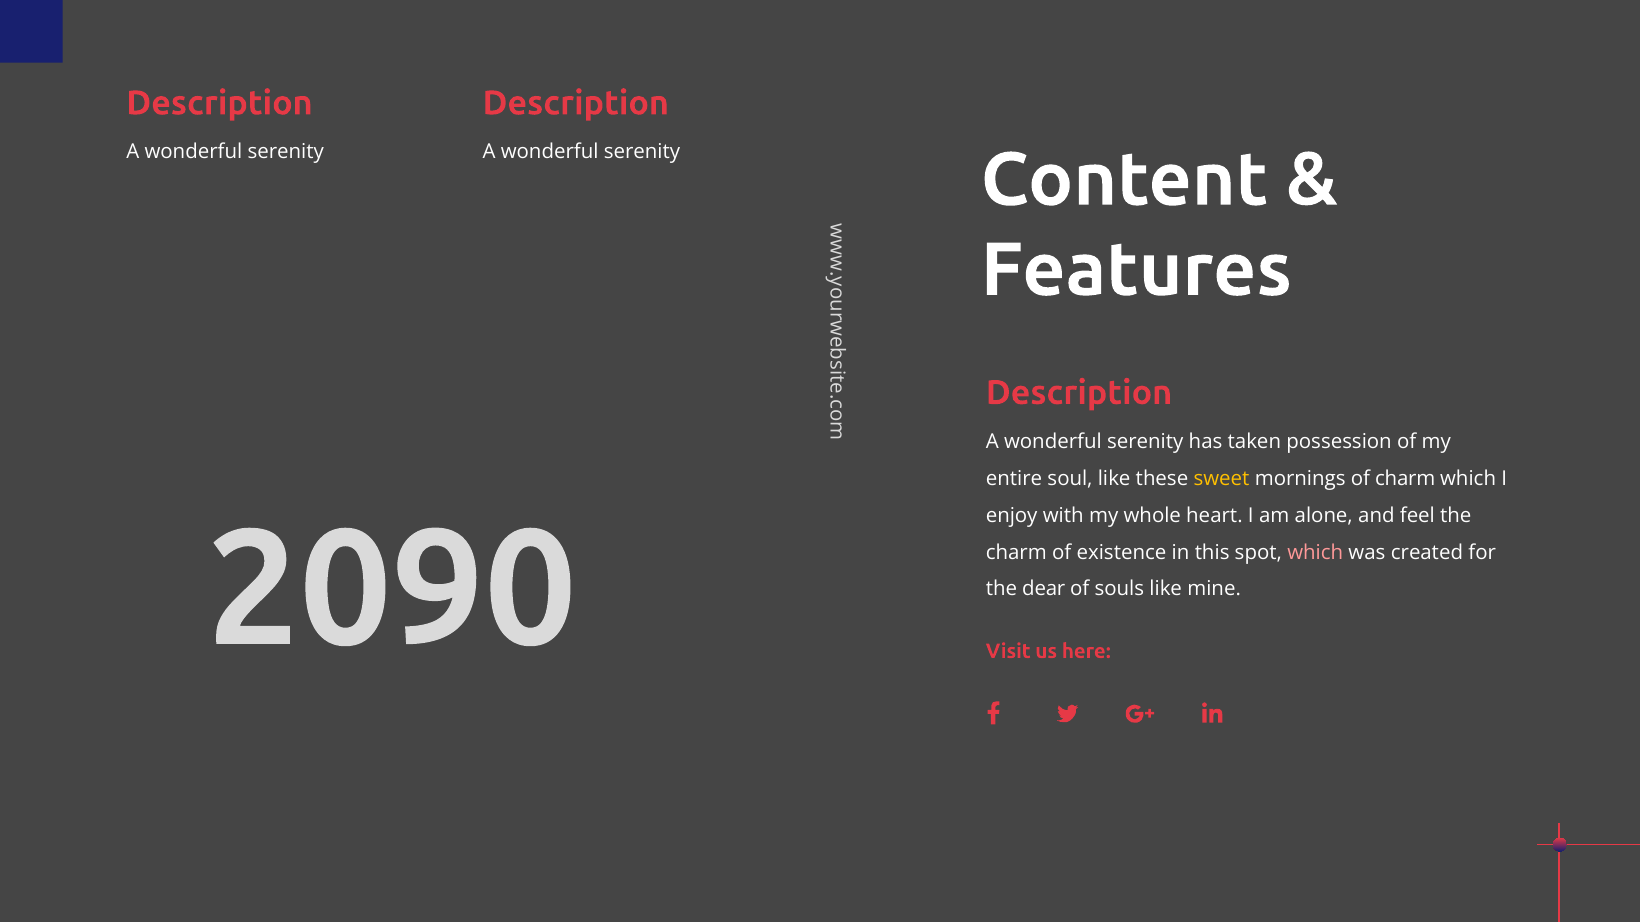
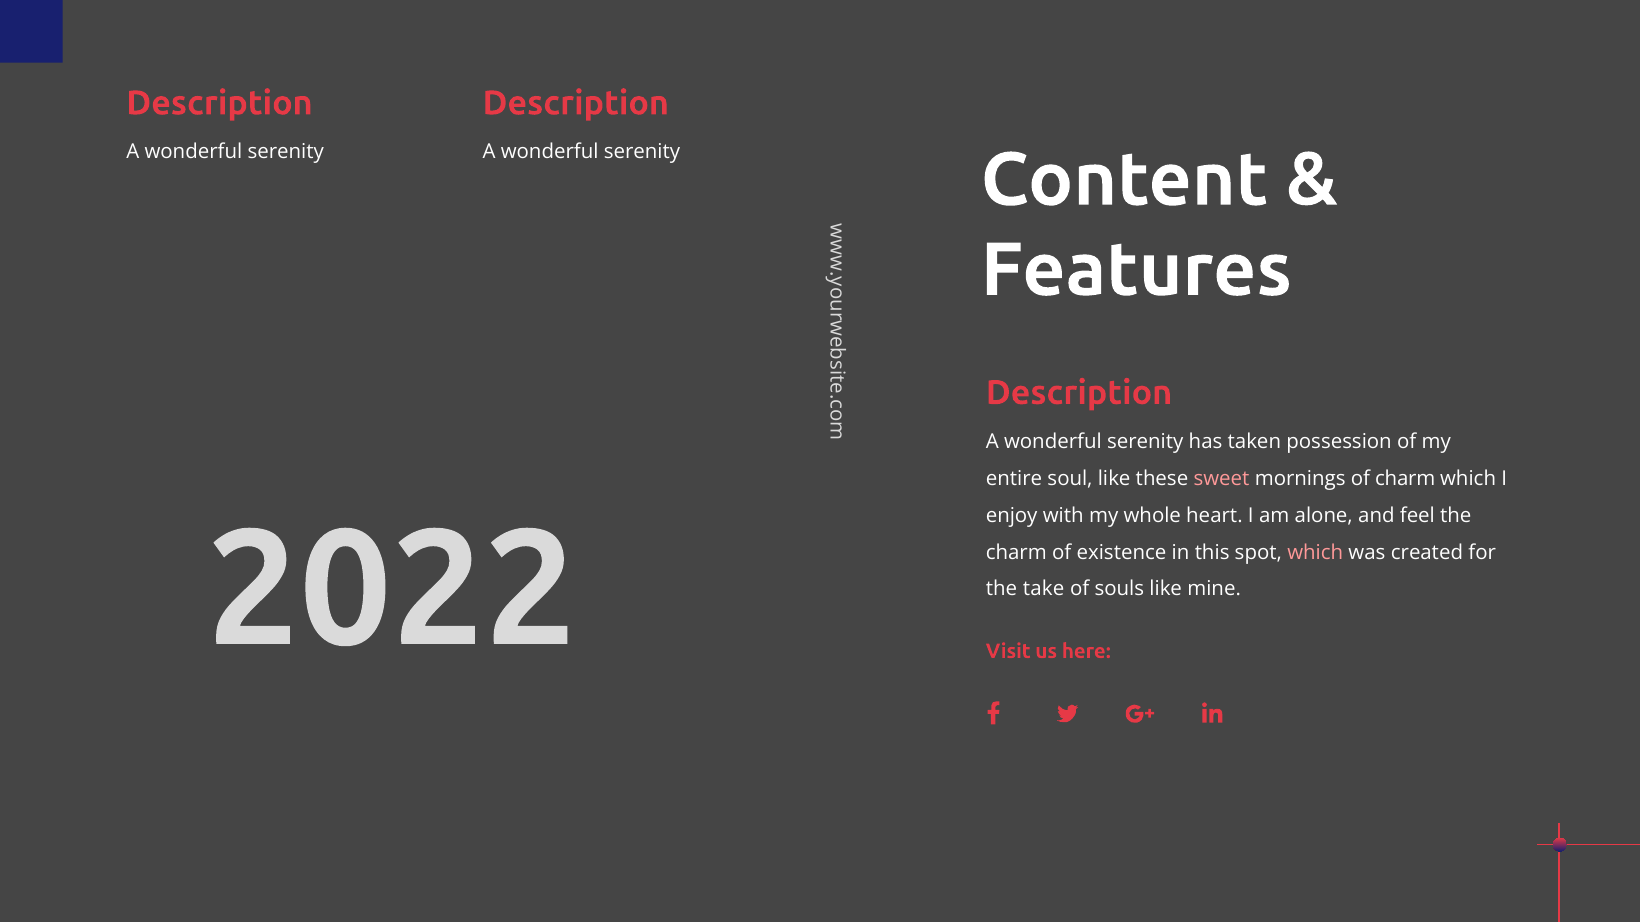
sweet colour: yellow -> pink (1222, 479)
2090: 2090 -> 2022 (392, 590)
dear: dear -> take (1044, 589)
